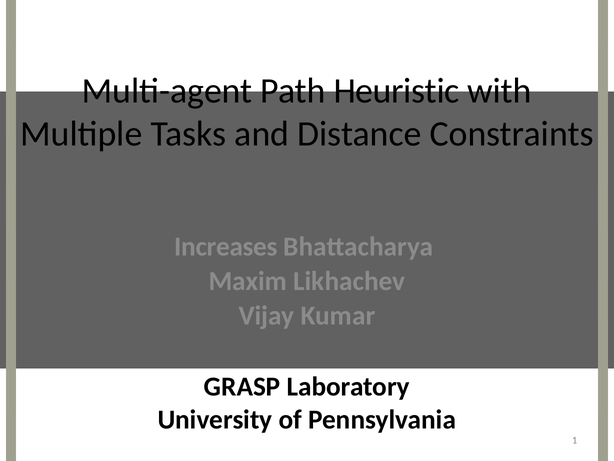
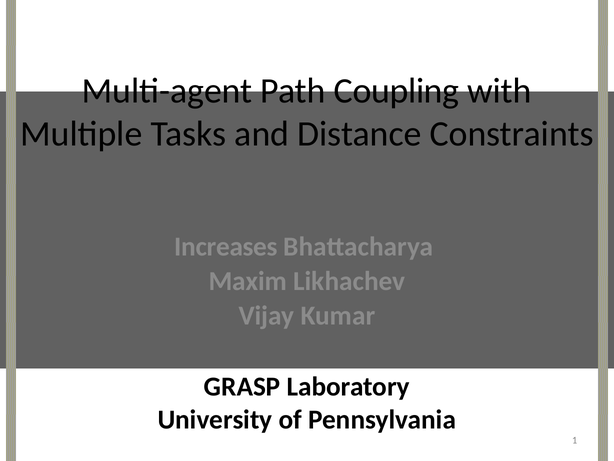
Heuristic: Heuristic -> Coupling (397, 91)
